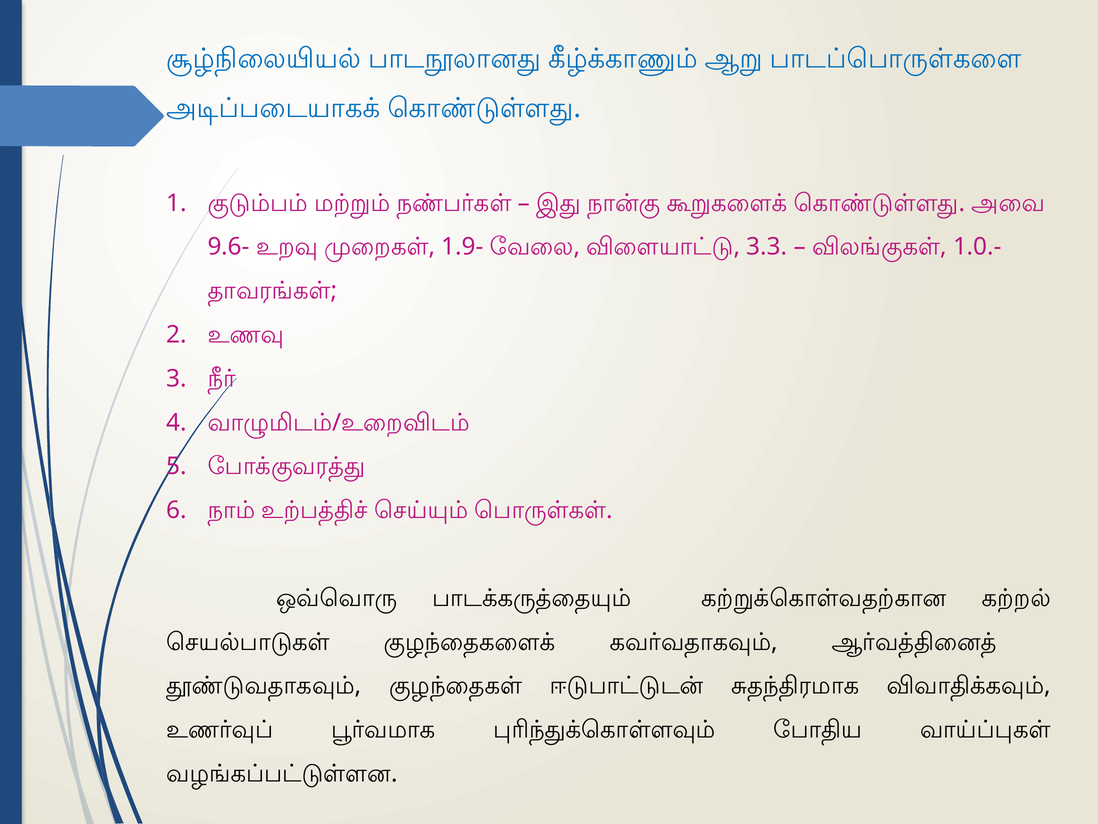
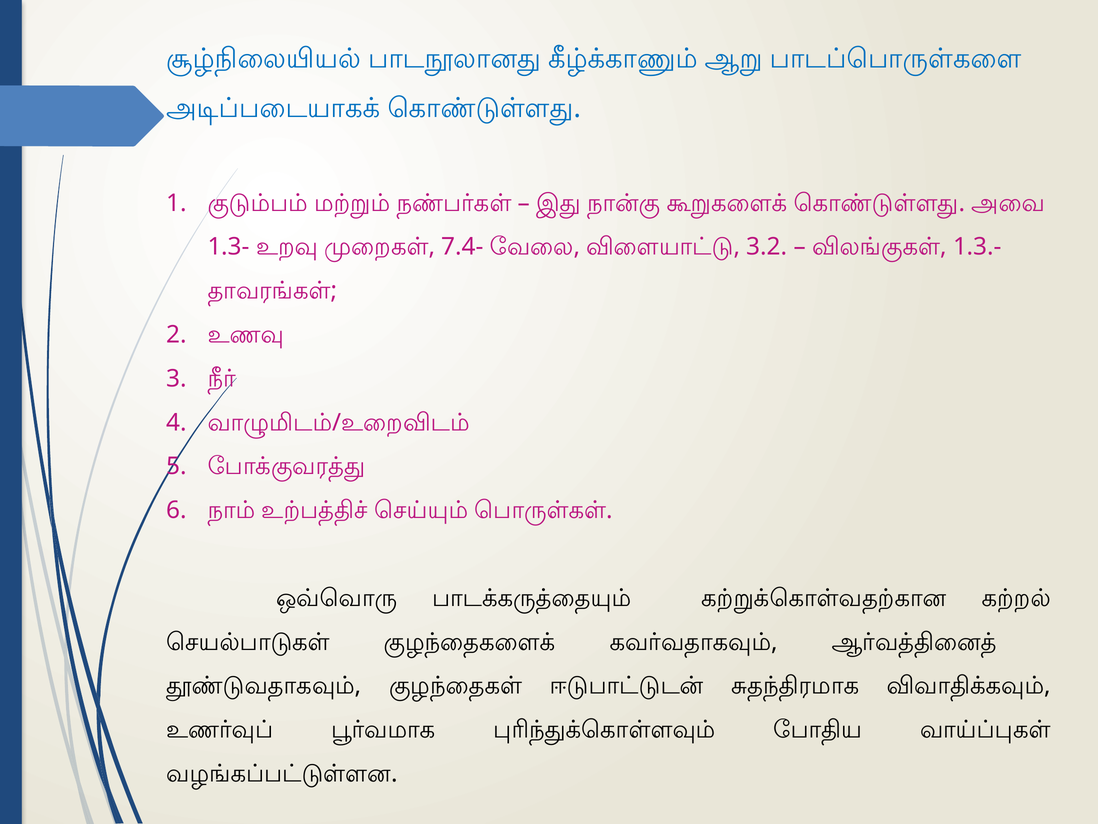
9.6-: 9.6- -> 1.3- (229, 247)
1.9-: 1.9- -> 7.4- (462, 247)
3.3: 3.3 -> 3.2 (767, 247)
1.0.-: 1.0.- -> 1.3.- (977, 247)
